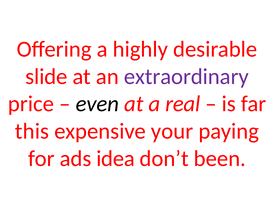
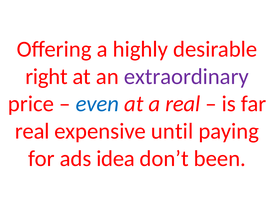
slide: slide -> right (46, 76)
even colour: black -> blue (97, 104)
this: this -> real (32, 131)
your: your -> until (172, 131)
